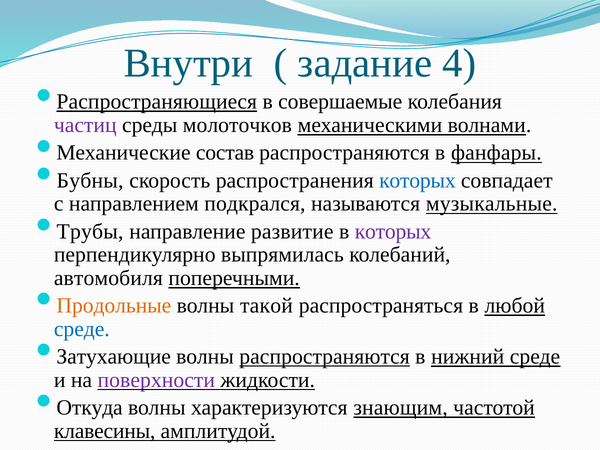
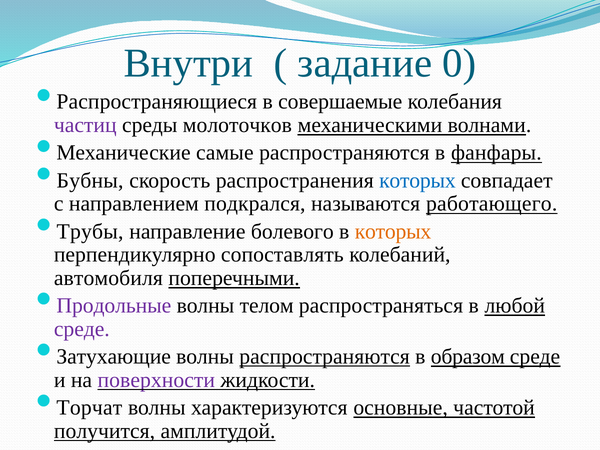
4: 4 -> 0 (459, 63)
Распространяющиеся underline: present -> none (157, 102)
состав: состав -> самые (225, 153)
музыкальные: музыкальные -> работающего (492, 204)
развитие: развитие -> болевого (292, 231)
которых colour: purple -> orange (393, 231)
выпрямилась: выпрямилась -> сопоставлять (282, 255)
Продольные colour: orange -> purple (114, 306)
такой: такой -> телом (267, 306)
среде colour: blue -> purple (82, 329)
нижний: нижний -> образом (468, 357)
Откуда: Откуда -> Торчат (89, 408)
знающим: знающим -> основные (401, 408)
клавесины: клавесины -> получится (105, 431)
